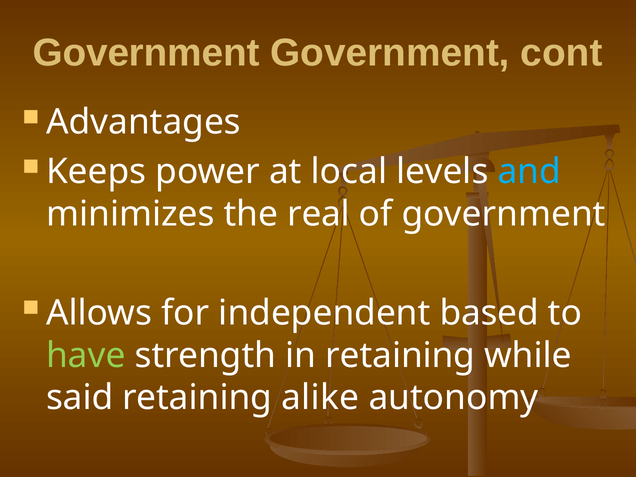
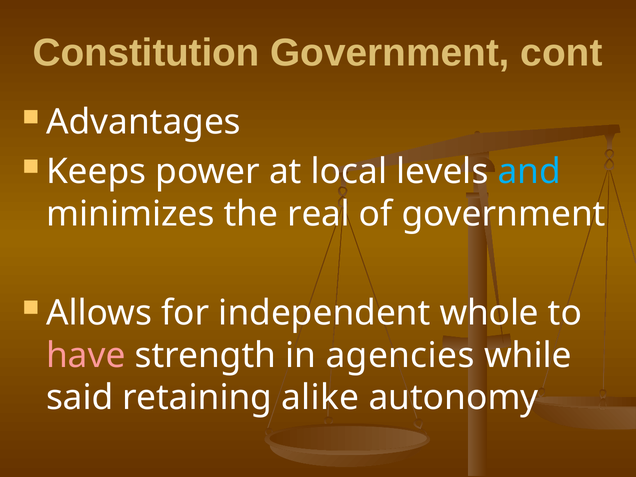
Government: Government -> Constitution (146, 53)
based: based -> whole (489, 313)
have colour: light green -> pink (86, 355)
in retaining: retaining -> agencies (400, 355)
